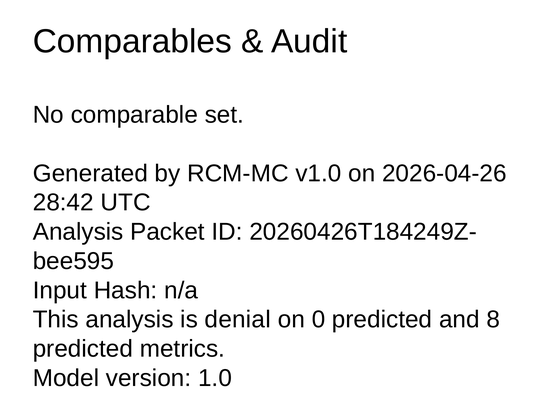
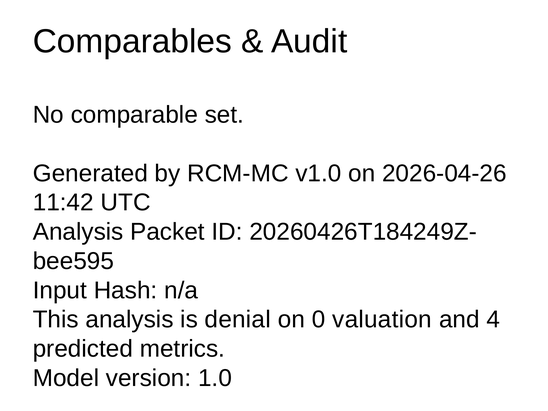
28:42: 28:42 -> 11:42 (63, 203)
0 predicted: predicted -> valuation (382, 320)
8: 8 -> 4 (493, 320)
